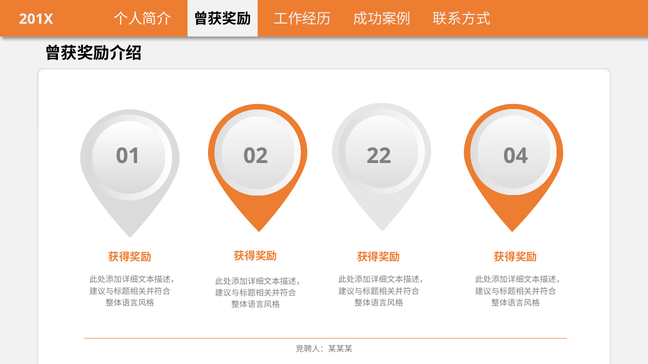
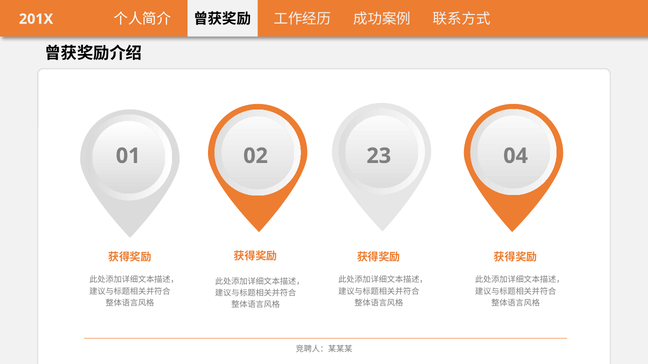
22: 22 -> 23 (379, 156)
